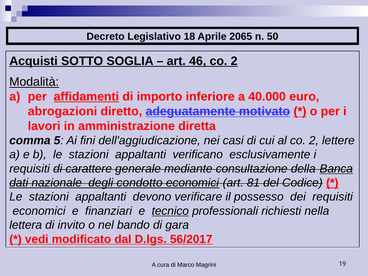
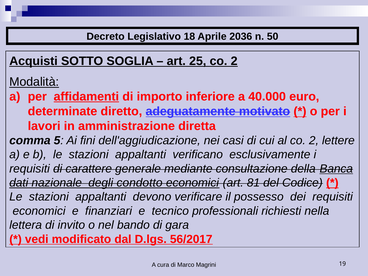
2065: 2065 -> 2036 (241, 37)
46: 46 -> 25 (198, 61)
abrogazioni: abrogazioni -> determinate (63, 111)
tecnico underline: present -> none (170, 211)
